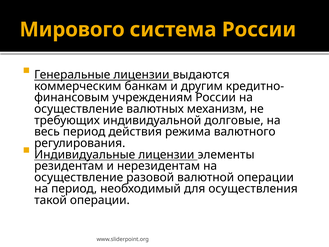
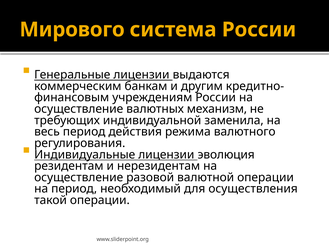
долговые: долговые -> заменила (234, 120)
элементы: элементы -> эволюция (226, 154)
